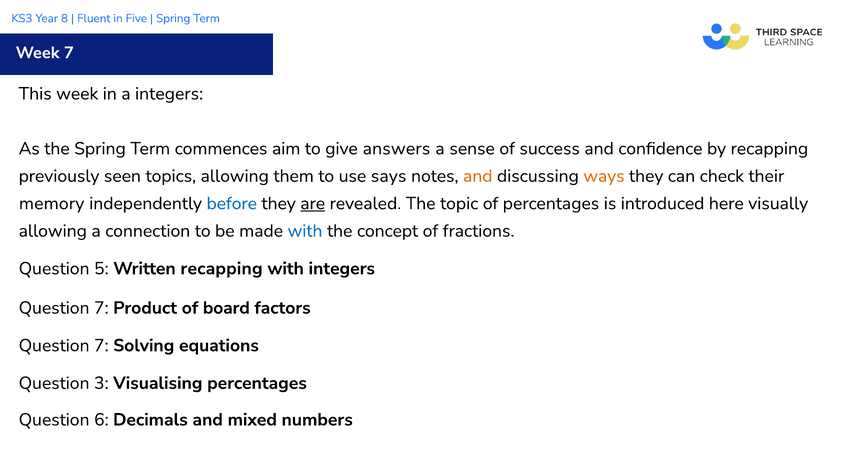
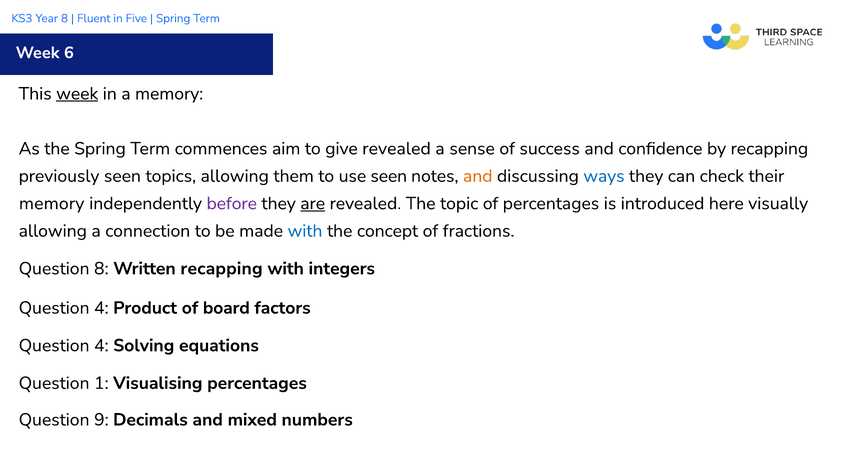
Week 7: 7 -> 6 (69, 53)
week underline: none -> present (77, 94)
a integers: integers -> memory (169, 94)
give answers: answers -> revealed (397, 149)
use says: says -> seen (389, 176)
ways colour: orange -> blue (604, 176)
before colour: blue -> purple (232, 204)
Question 5: 5 -> 8 (101, 269)
7: 7 -> 4 (101, 308)
7: 7 -> 4 (101, 346)
3: 3 -> 1 (101, 383)
6: 6 -> 9 (101, 420)
